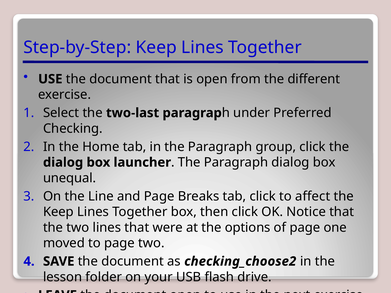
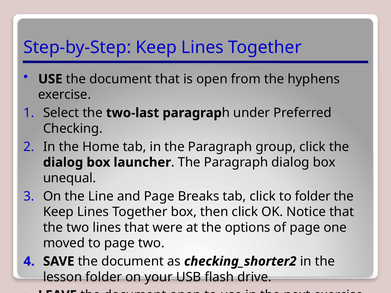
different: different -> hyphens (314, 79)
to affect: affect -> folder (313, 196)
checking_choose2: checking_choose2 -> checking_shorter2 (240, 262)
